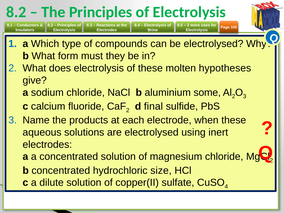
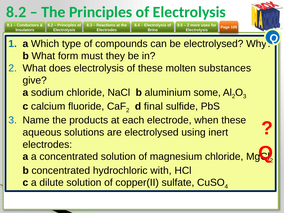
hypotheses: hypotheses -> substances (225, 68)
size: size -> with (161, 170)
